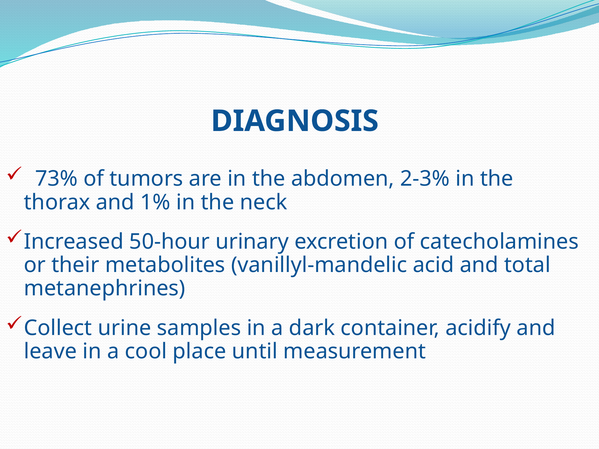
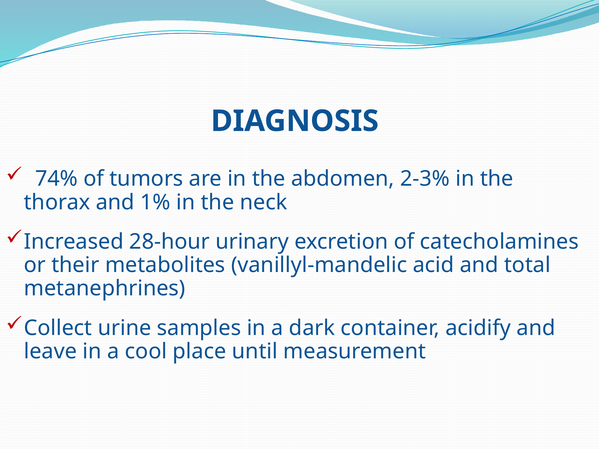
73%: 73% -> 74% (56, 179)
50-hour: 50-hour -> 28-hour (170, 242)
